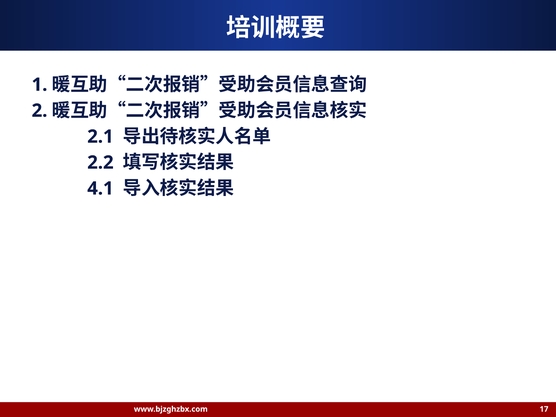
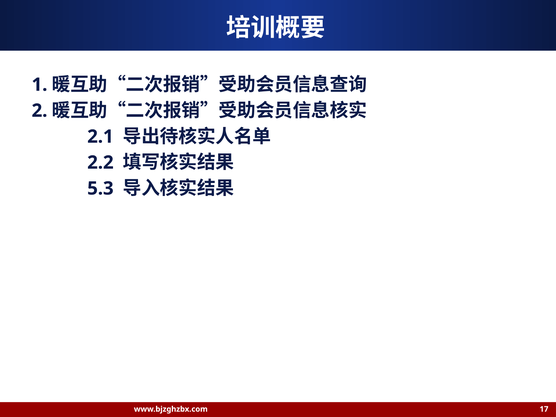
4.1: 4.1 -> 5.3 (100, 188)
